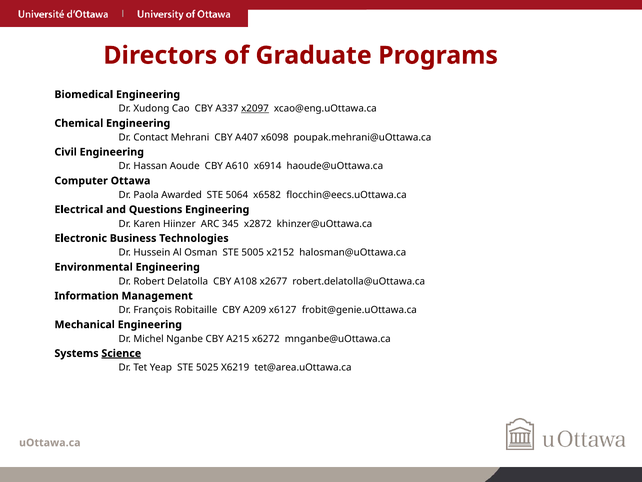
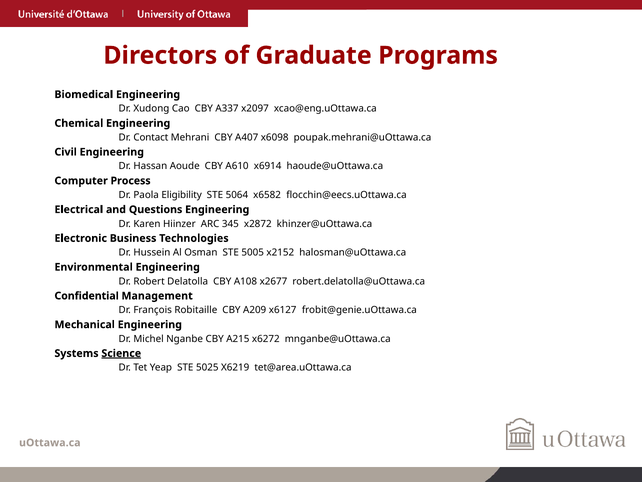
x2097 underline: present -> none (255, 109)
Ottawa: Ottawa -> Process (131, 181)
Awarded: Awarded -> Eligibility (182, 195)
Information: Information -> Confidential (87, 296)
